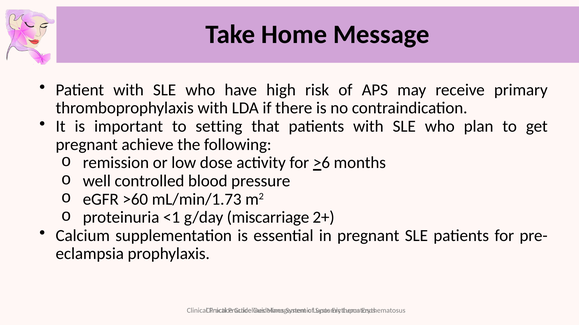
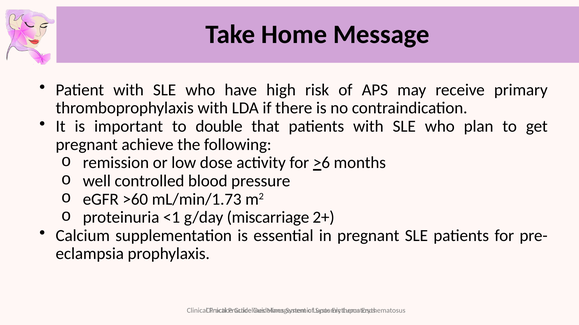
setting: setting -> double (219, 127)
